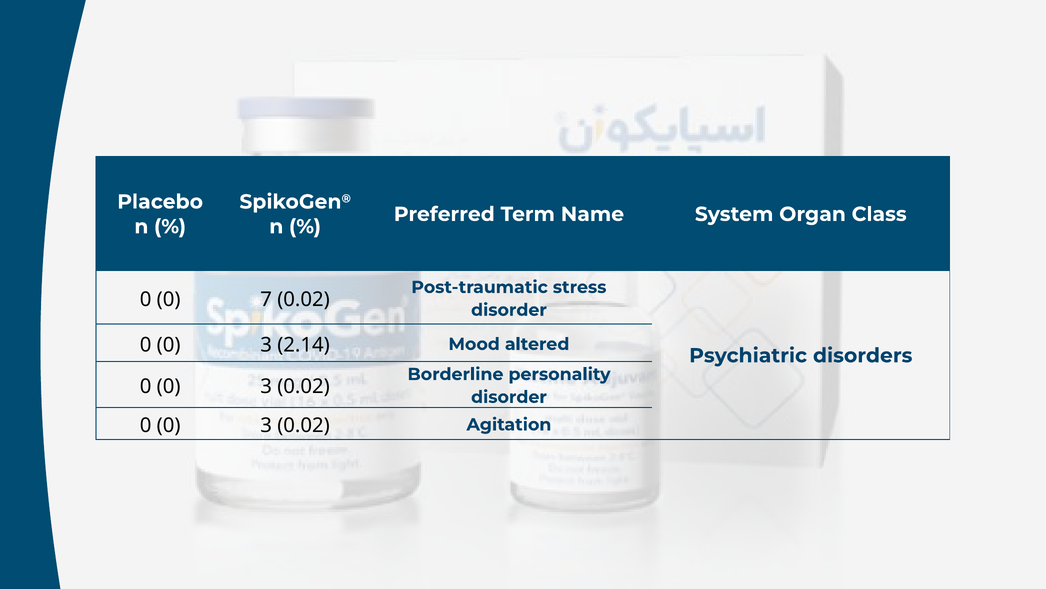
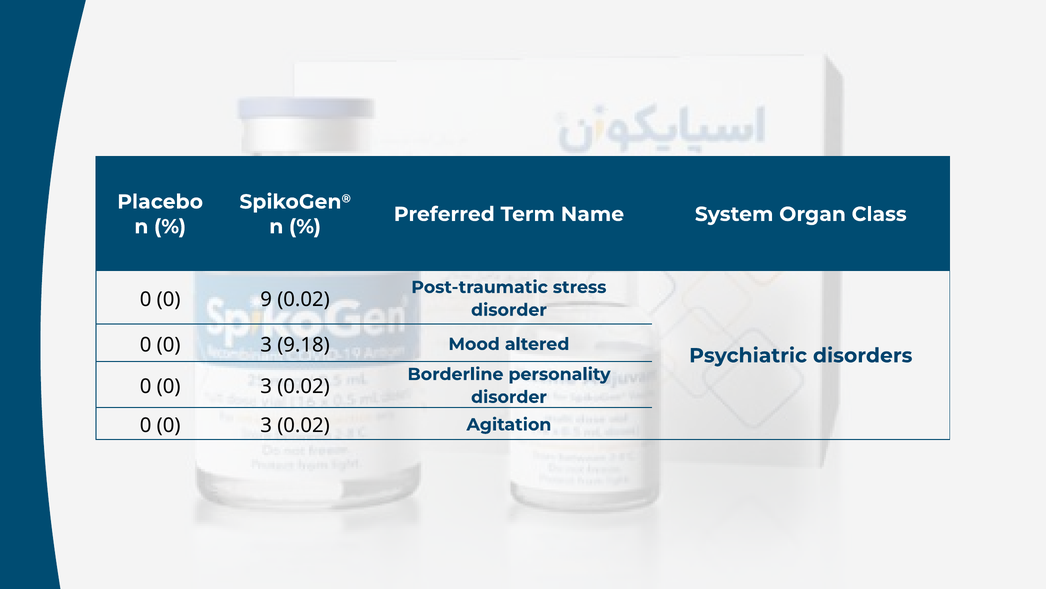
7: 7 -> 9 (266, 299)
2.14: 2.14 -> 9.18 (304, 345)
